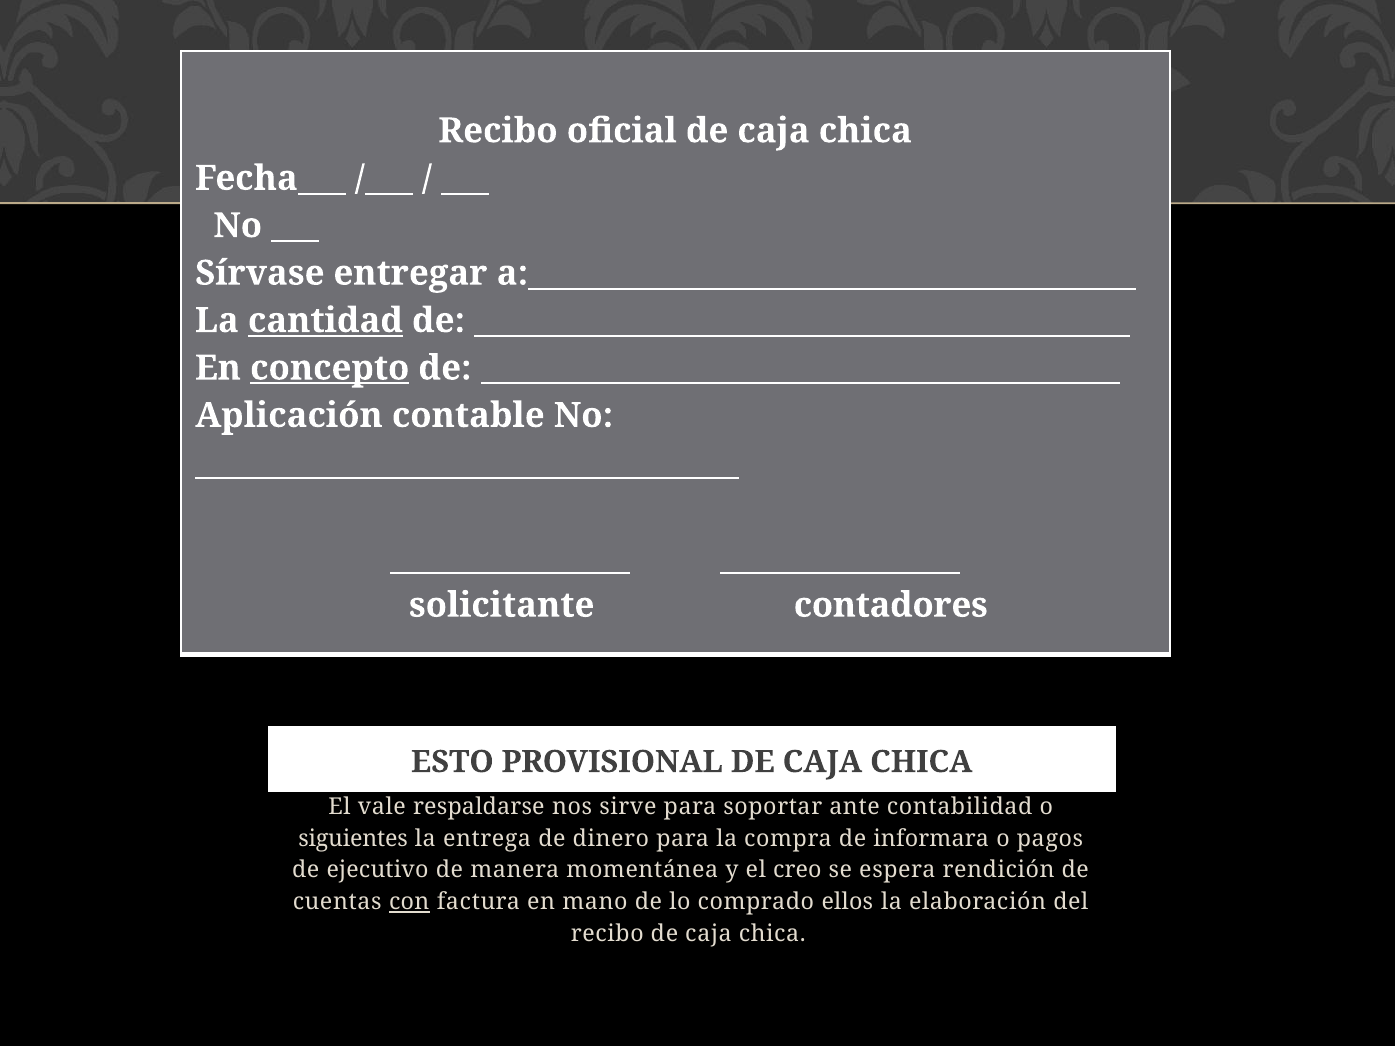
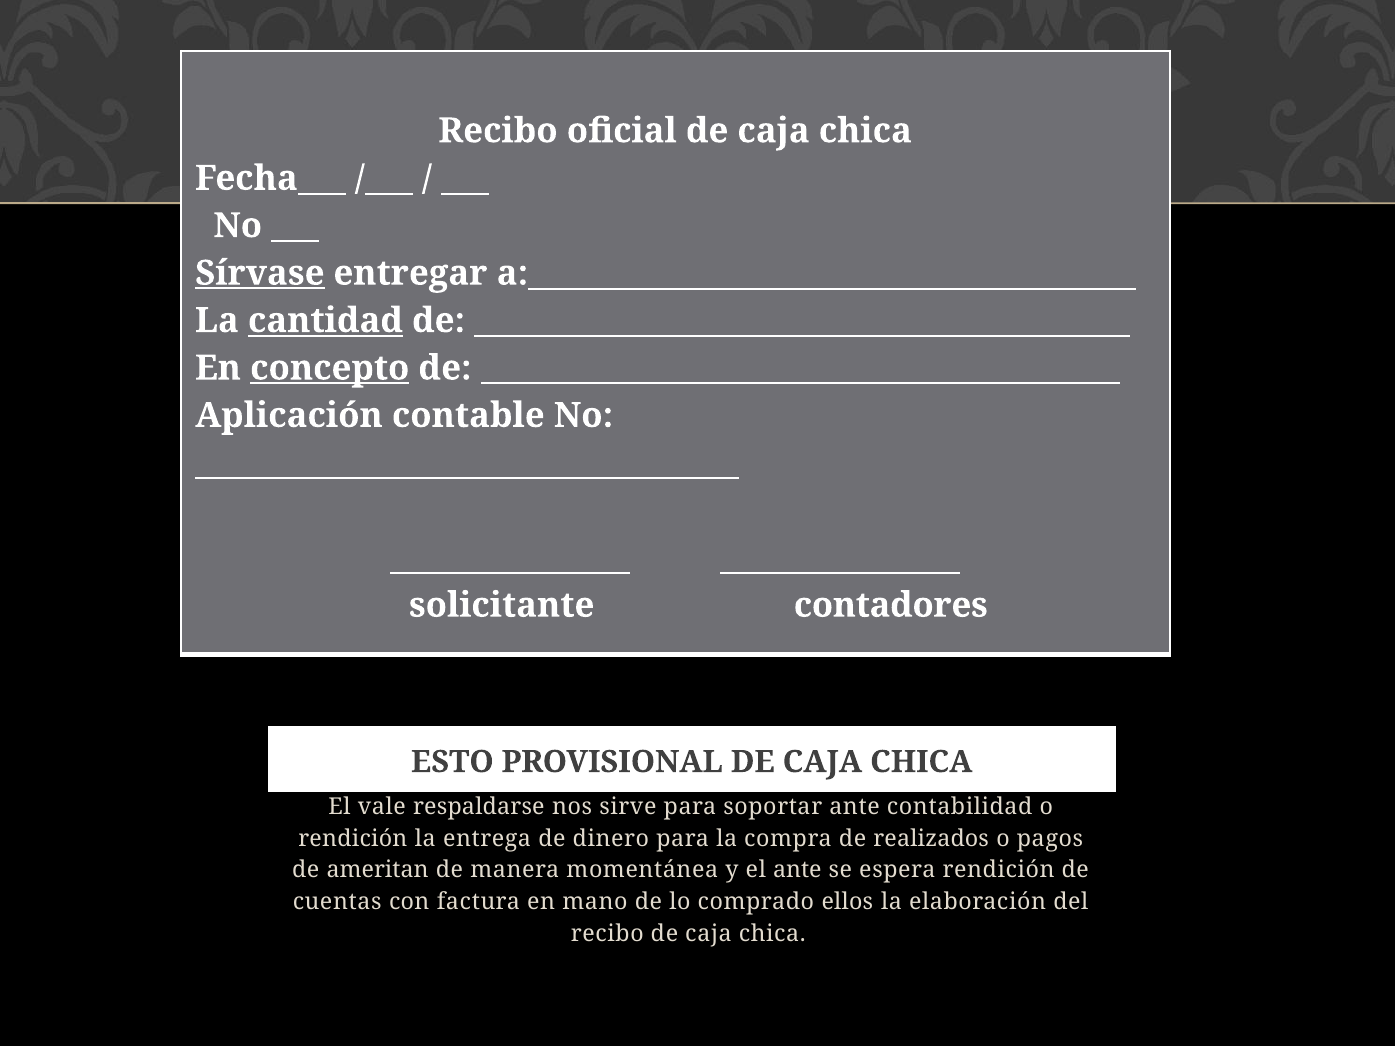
Sírvase underline: none -> present (260, 273)
siguientes: siguientes -> rendición (353, 839)
informara: informara -> realizados (931, 839)
ejecutivo: ejecutivo -> ameritan (378, 871)
el creo: creo -> ante (797, 871)
con underline: present -> none (409, 902)
